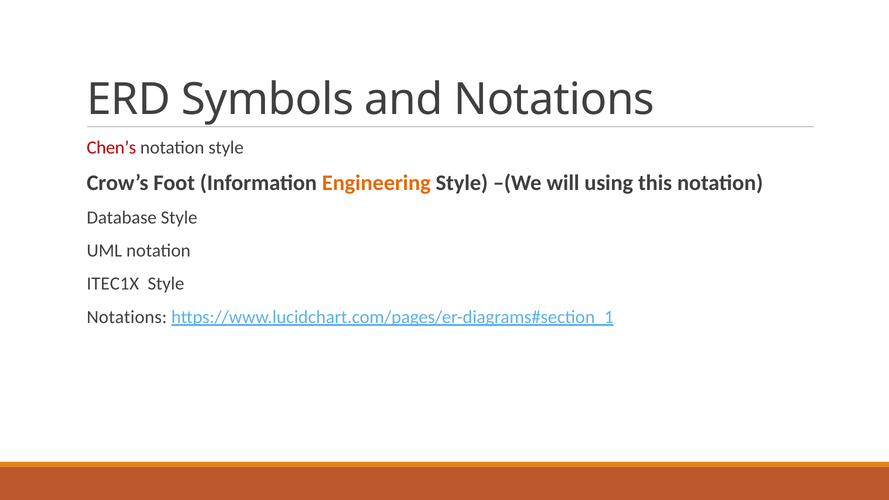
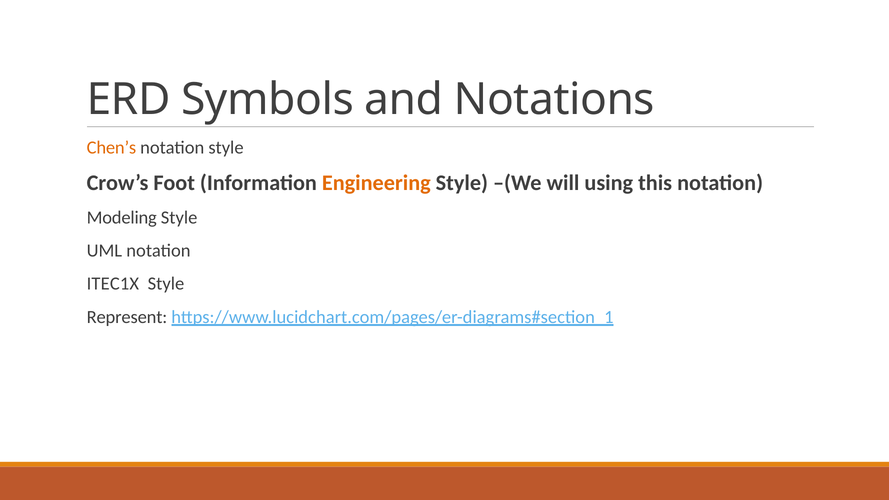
Chen’s colour: red -> orange (111, 148)
Database: Database -> Modeling (122, 218)
Notations: Notations -> Represent (127, 317)
